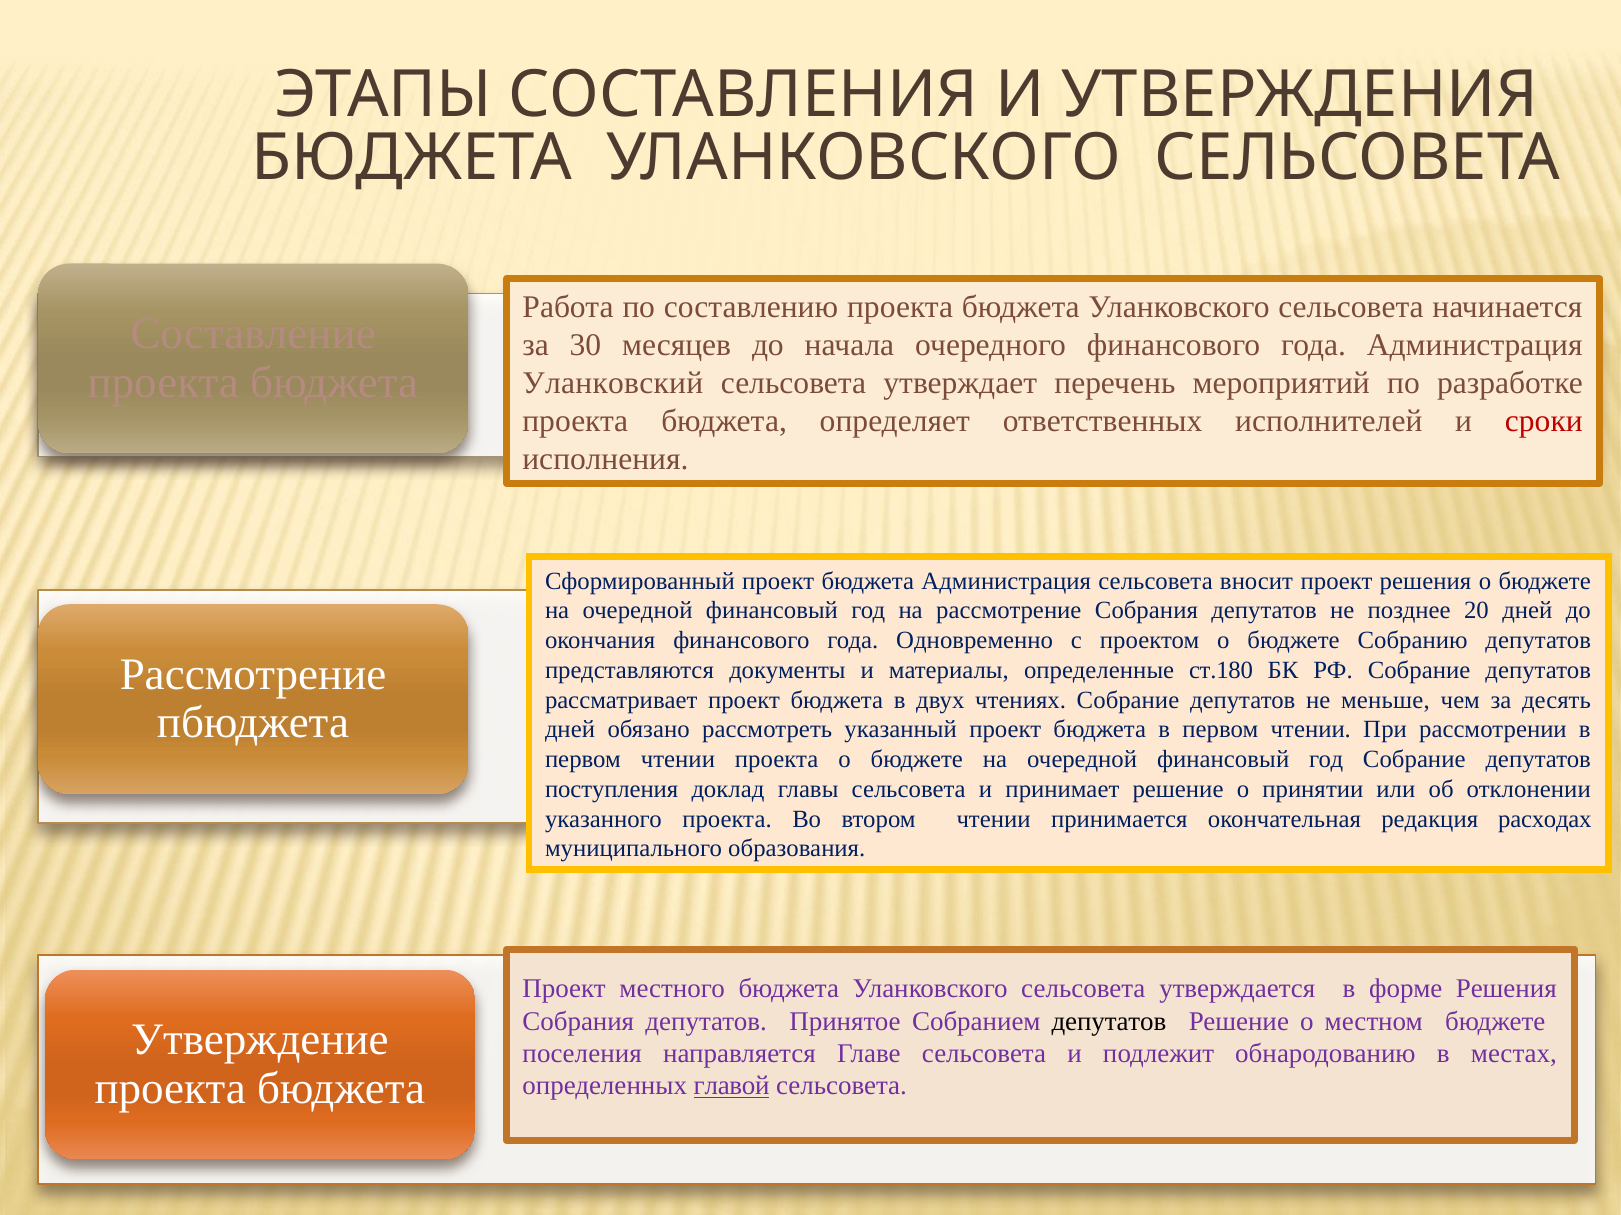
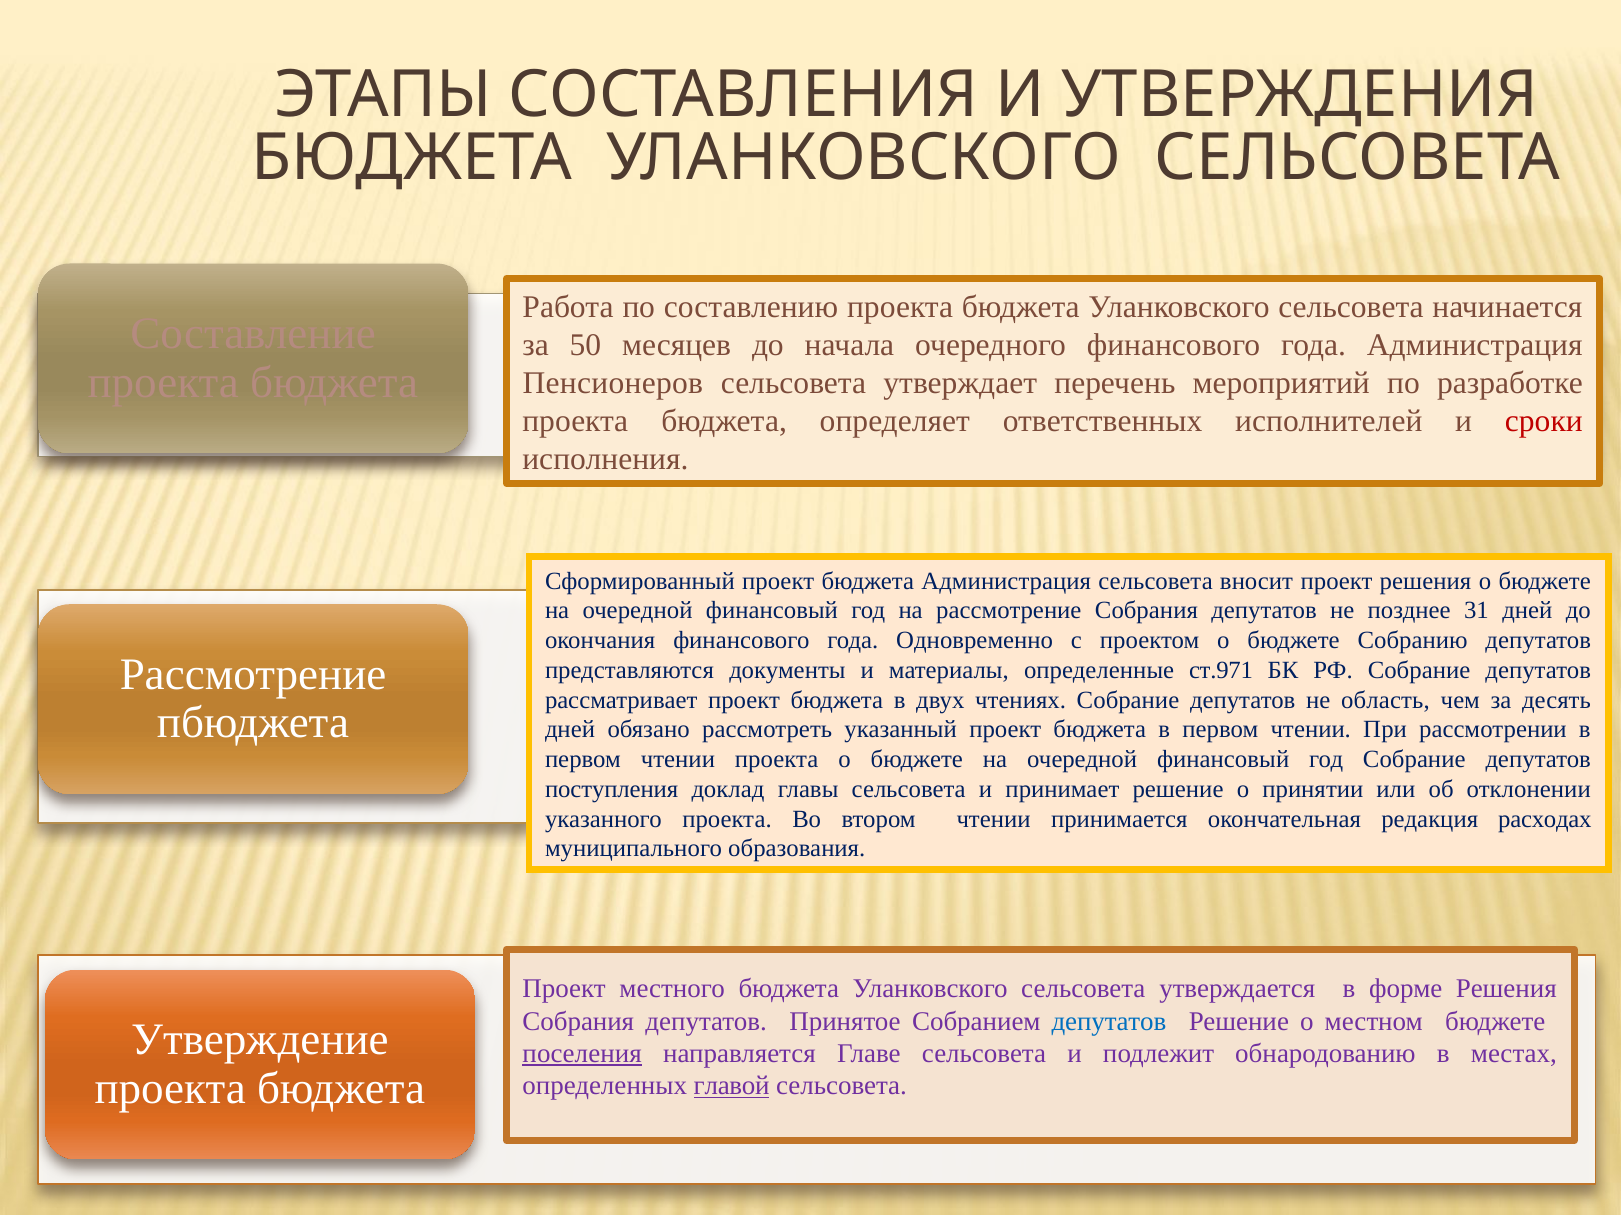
30: 30 -> 50 (585, 346)
Уланковский: Уланковский -> Пенсионеров (613, 383)
20: 20 -> 31 (1476, 611)
ст.180: ст.180 -> ст.971 (1221, 671)
меньше: меньше -> область (1385, 700)
депутатов colour: black -> blue (1109, 1022)
поселения underline: none -> present (582, 1054)
